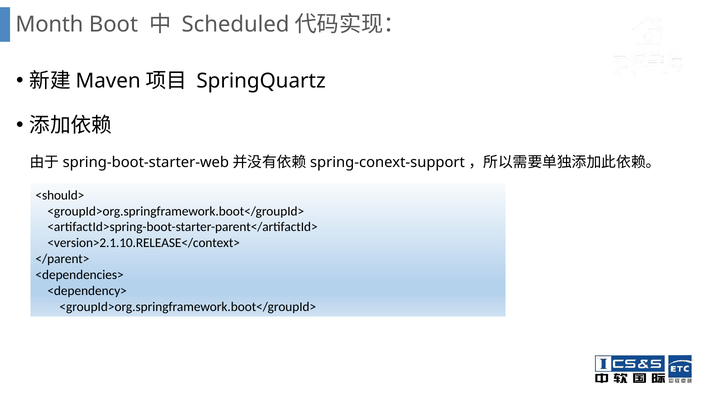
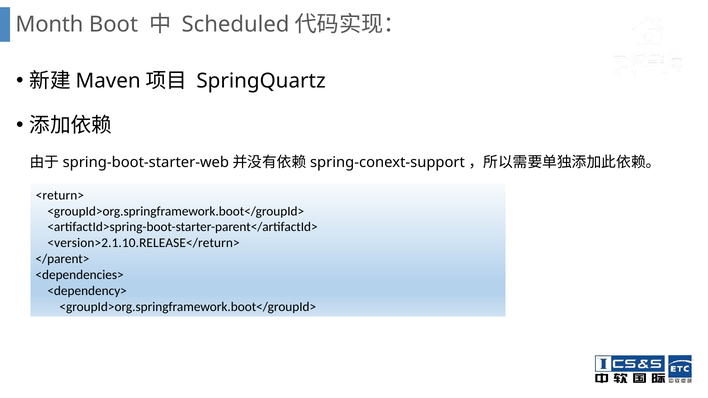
<should>: <should> -> <return> (60, 195)
<version>2.1.10.RELEASE</context>: <version>2.1.10.RELEASE</context> -> <version>2.1.10.RELEASE</return> (144, 243)
